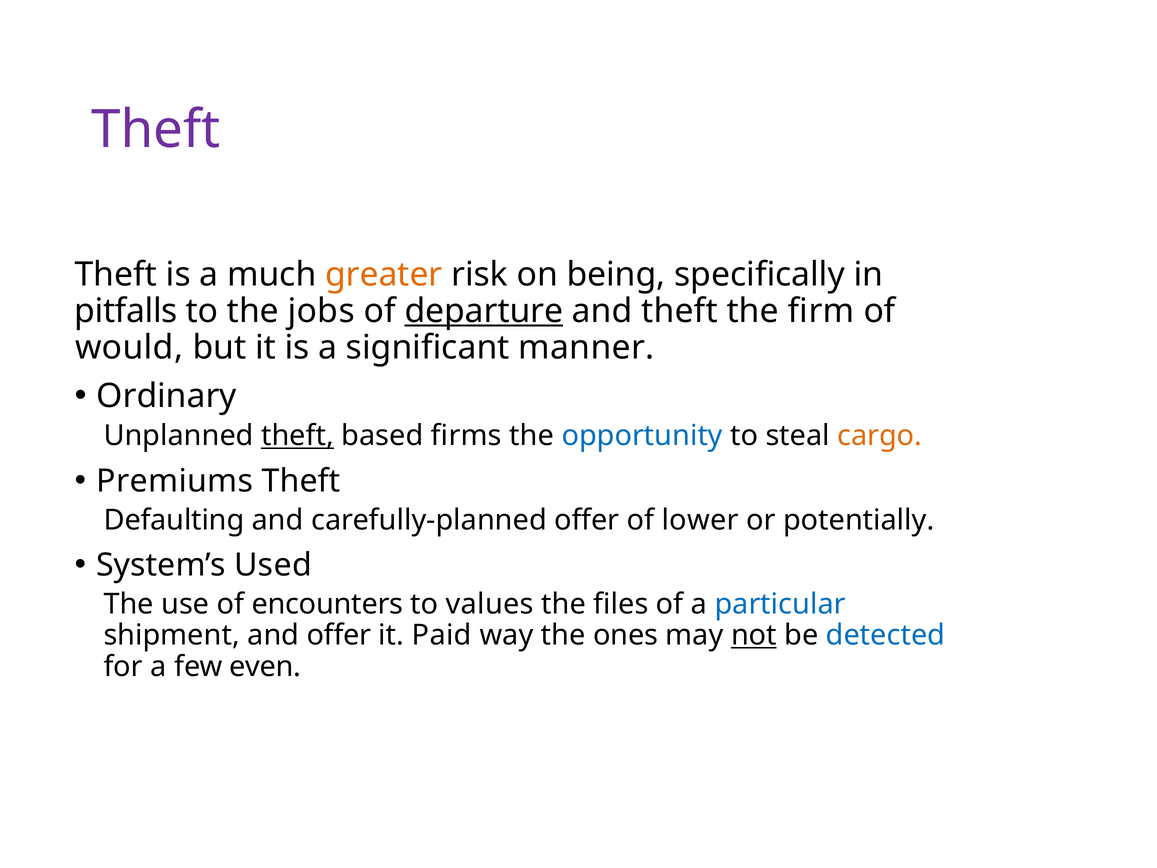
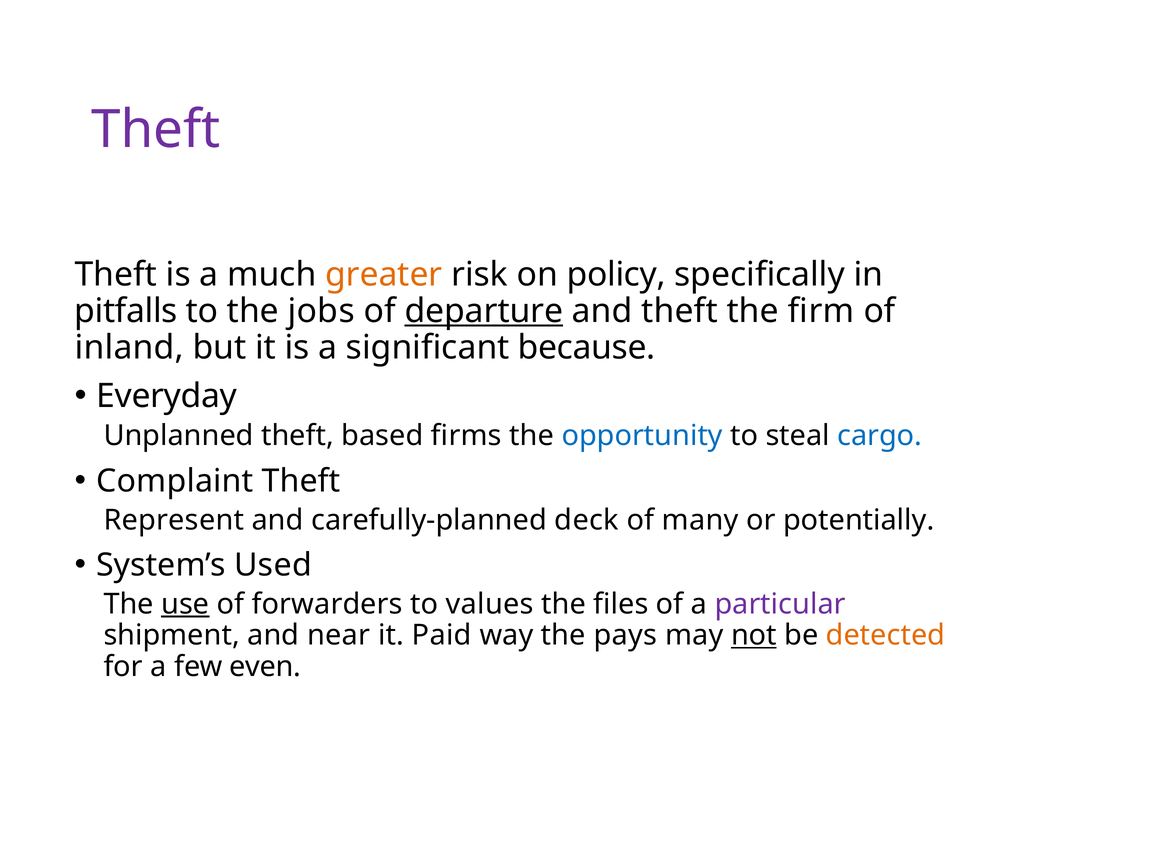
being: being -> policy (616, 274)
would: would -> inland (129, 347)
manner: manner -> because (587, 347)
Ordinary: Ordinary -> Everyday (167, 396)
theft underline: present -> none (298, 436)
cargo colour: orange -> blue (880, 436)
Premiums: Premiums -> Complaint (175, 481)
Defaulting: Defaulting -> Represent (174, 520)
carefully-planned offer: offer -> deck (587, 520)
lower: lower -> many (700, 520)
use underline: none -> present (185, 604)
encounters: encounters -> forwarders (327, 604)
particular colour: blue -> purple (780, 604)
and offer: offer -> near (339, 635)
ones: ones -> pays (625, 635)
detected colour: blue -> orange (886, 635)
